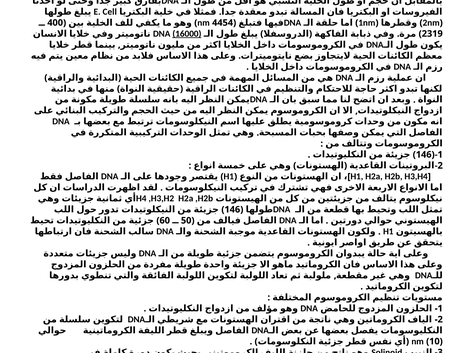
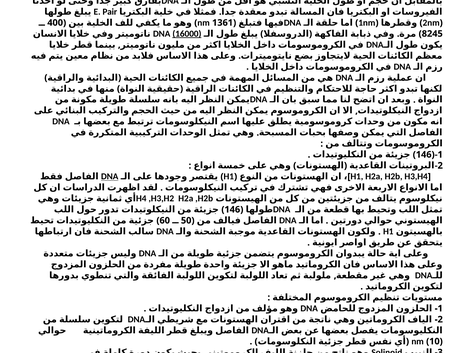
Cell: Cell -> Pair (110, 12)
4454: 4454 -> 1361 (223, 23)
2319: 2319 -> 8245 (432, 34)
DNA underline: none -> present (110, 177)
